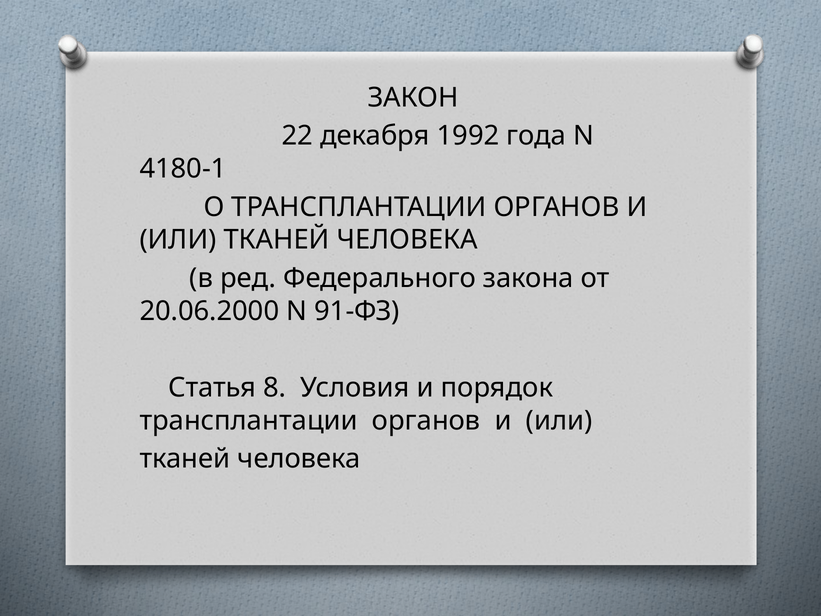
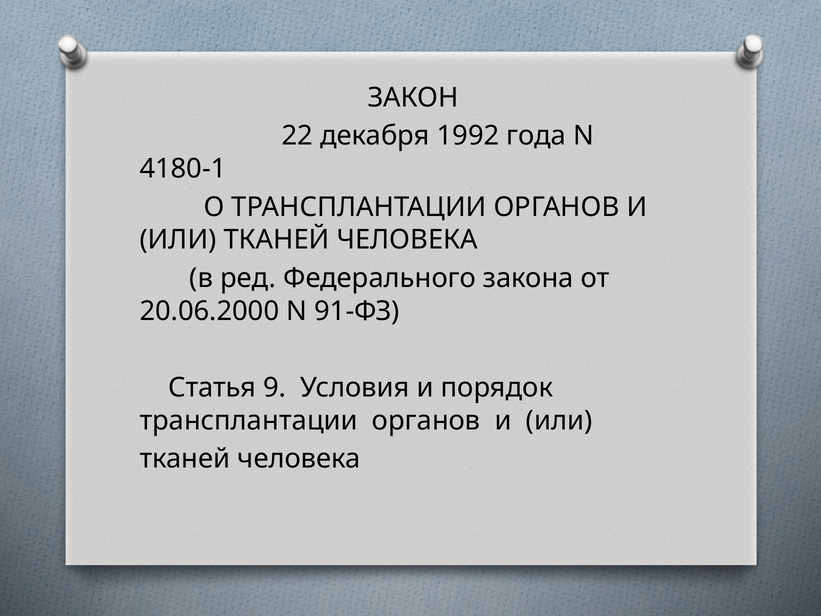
8: 8 -> 9 (275, 388)
